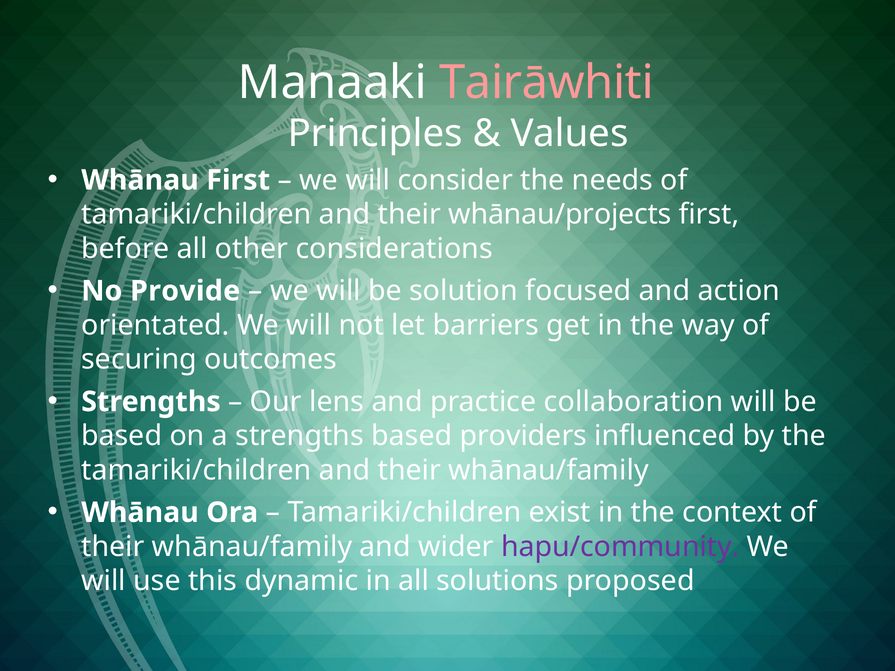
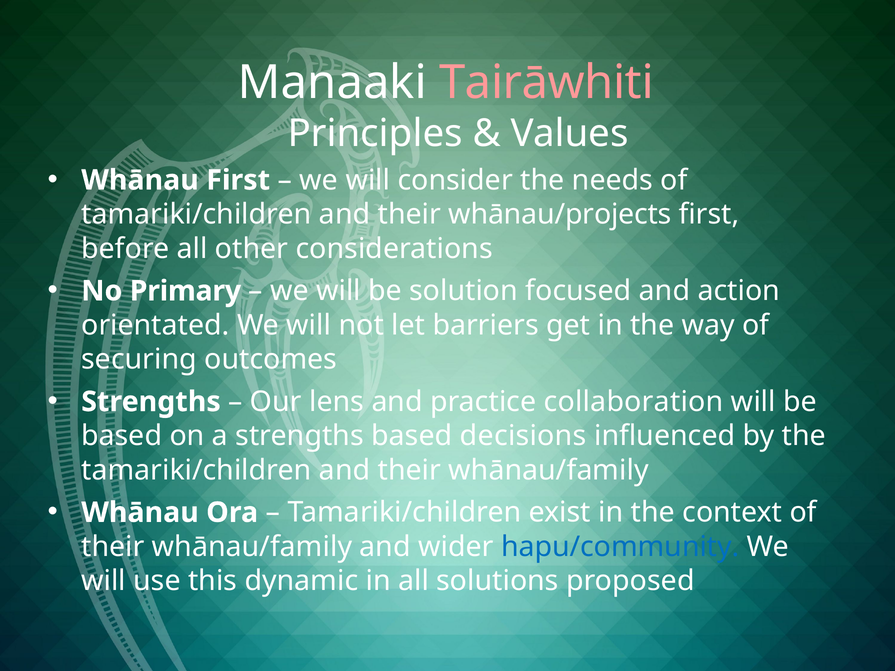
Provide: Provide -> Primary (185, 291)
providers: providers -> decisions (523, 436)
hapu/community colour: purple -> blue (620, 547)
